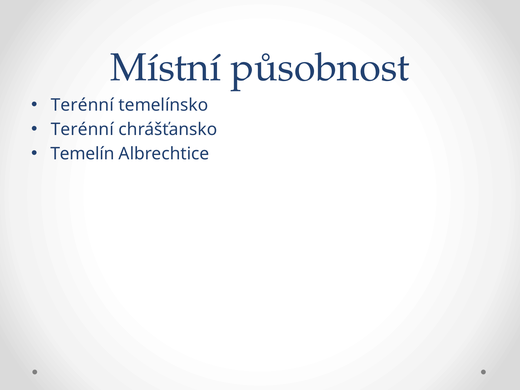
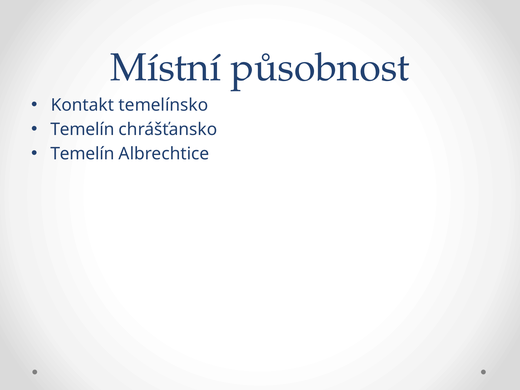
Terénní: Terénní -> Kontakt (82, 105)
Terénní: Terénní -> Temelín (83, 129)
